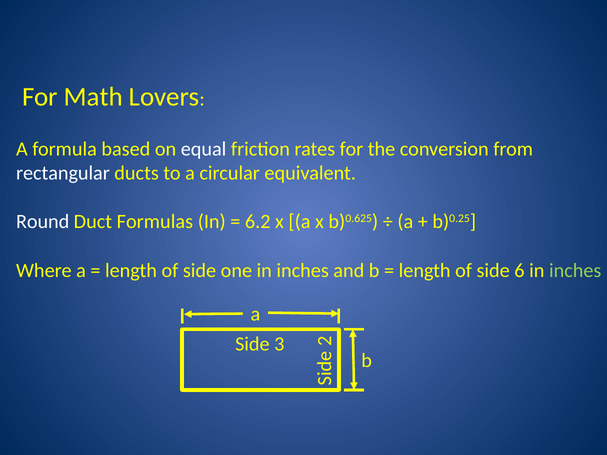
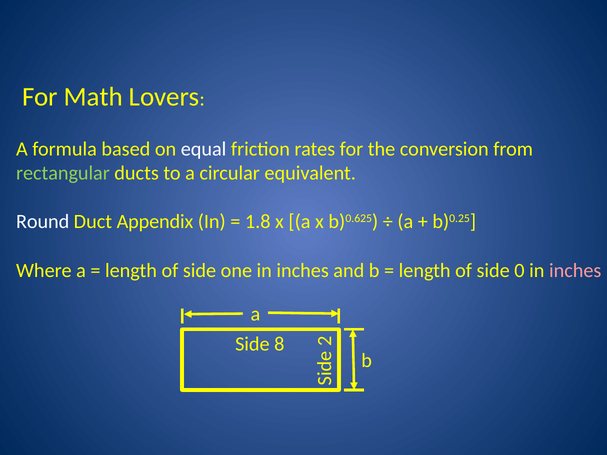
rectangular colour: white -> light green (63, 173)
Formulas: Formulas -> Appendix (155, 222)
6.2: 6.2 -> 1.8 (258, 222)
6: 6 -> 0 (519, 270)
inches colour: light green -> pink (575, 270)
3: 3 -> 8 (279, 344)
